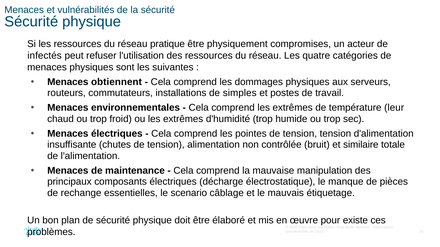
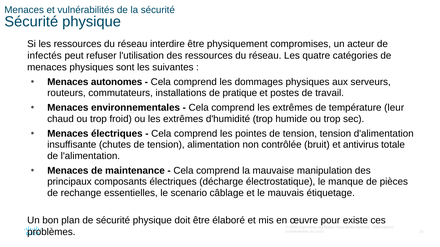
pratique: pratique -> interdire (168, 44)
obtiennent: obtiennent -> autonomes (117, 82)
simples: simples -> pratique (240, 93)
similaire: similaire -> antivirus (361, 145)
